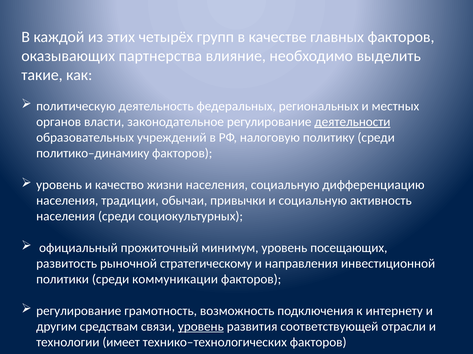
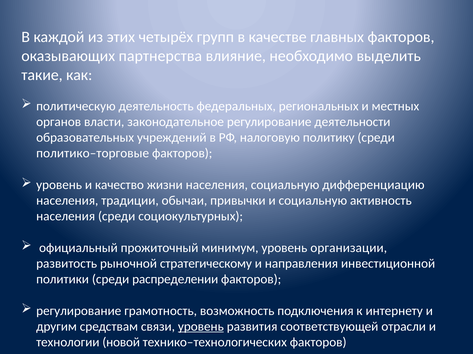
деятельности underline: present -> none (352, 122)
политико–динамику: политико–динамику -> политико–торговые (93, 154)
посещающих: посещающих -> организации (349, 248)
коммуникации: коммуникации -> распределении (175, 280)
имеет: имеет -> новой (121, 343)
